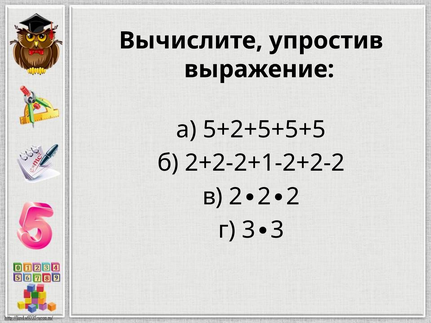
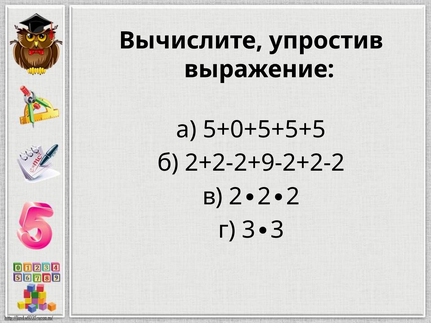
5+2+5+5+5: 5+2+5+5+5 -> 5+0+5+5+5 (264, 130)
2+2-2+1-2+2-2: 2+2-2+1-2+2-2 -> 2+2-2+9-2+2-2 (265, 163)
